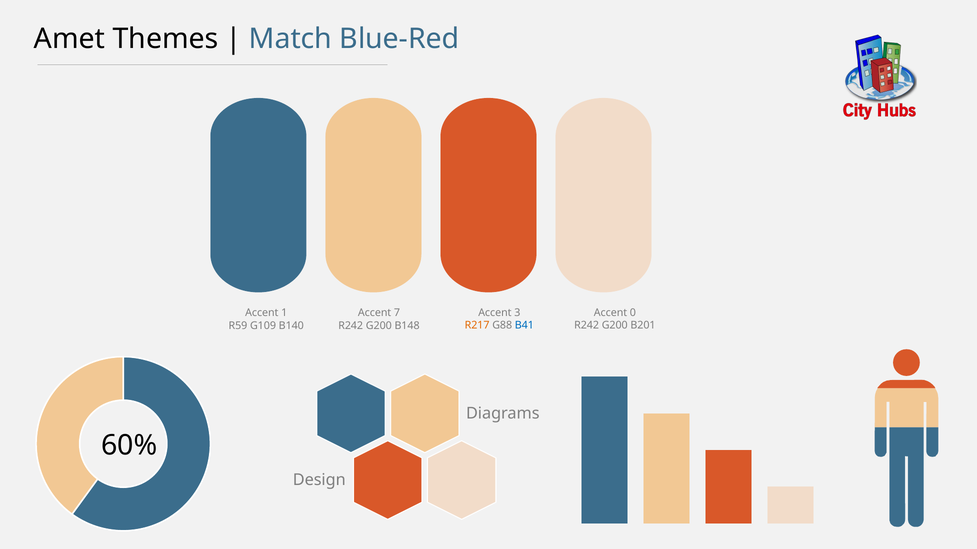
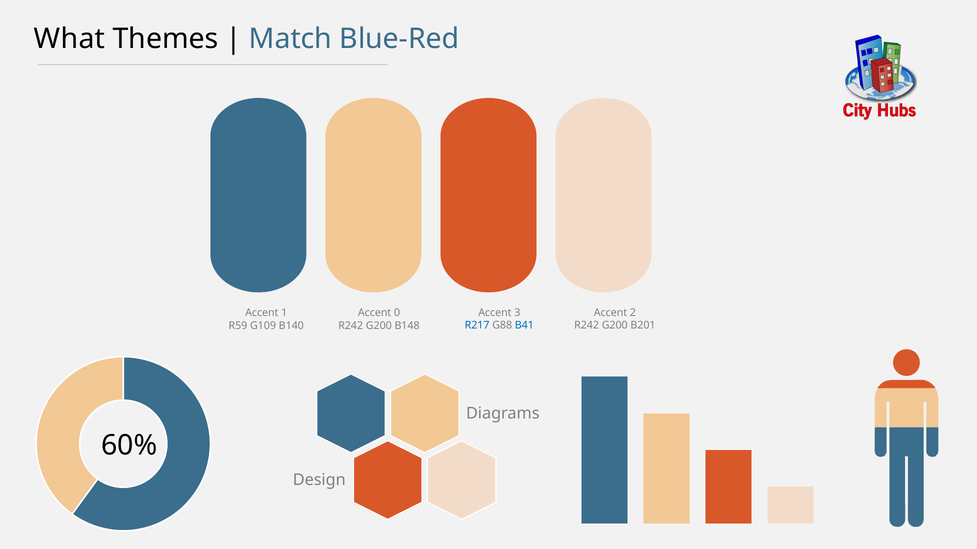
Amet: Amet -> What (69, 39)
0: 0 -> 2 (633, 313)
7: 7 -> 0 (397, 313)
R217 colour: orange -> blue (477, 326)
